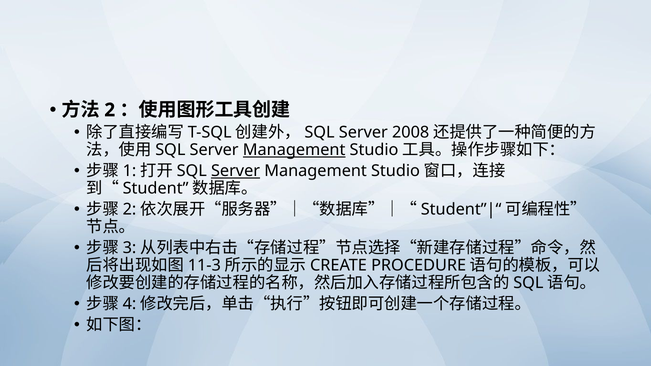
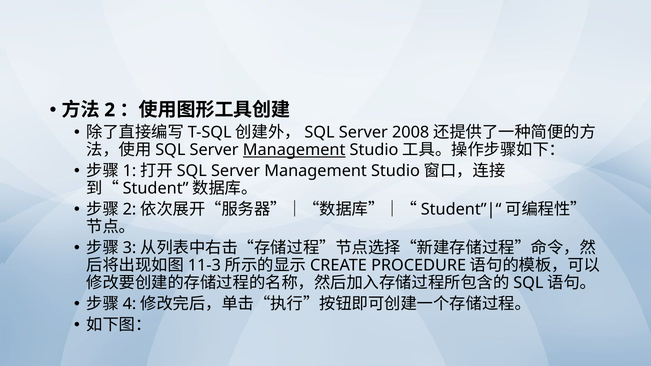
Server underline: present -> none (236, 171)
